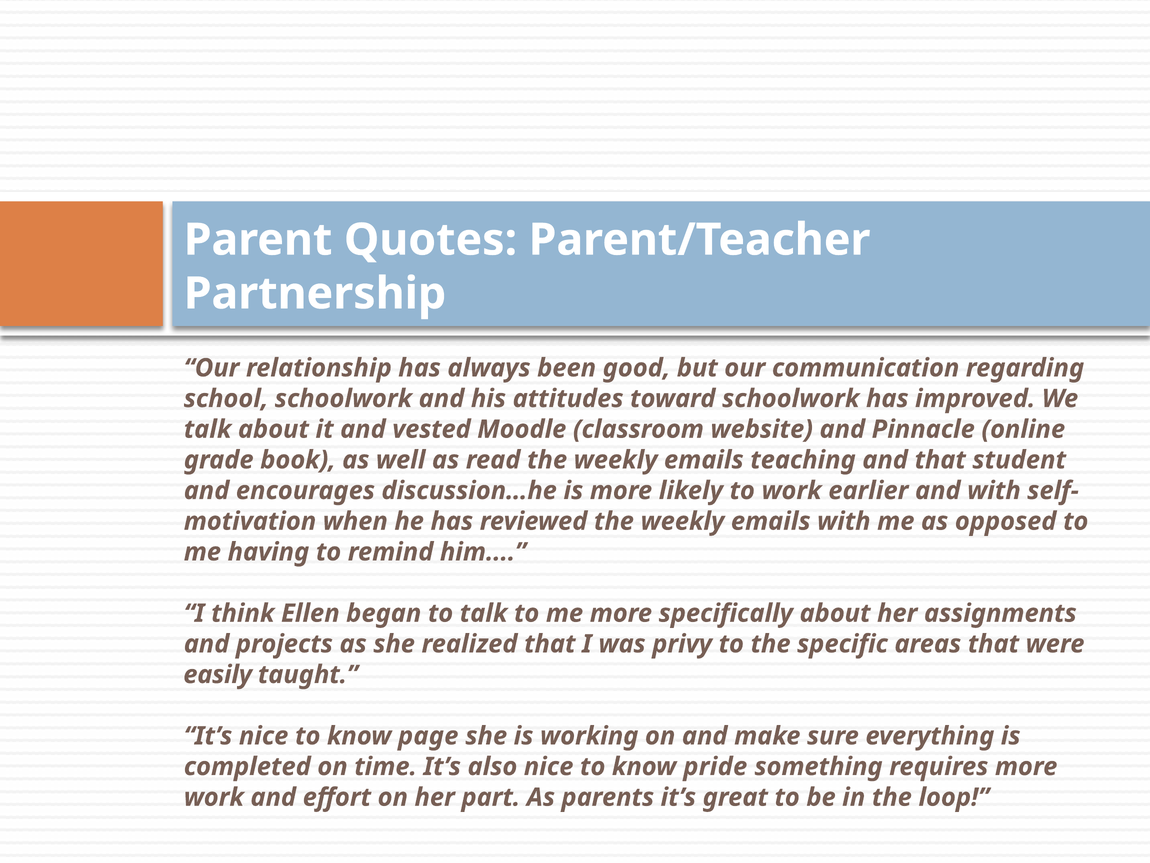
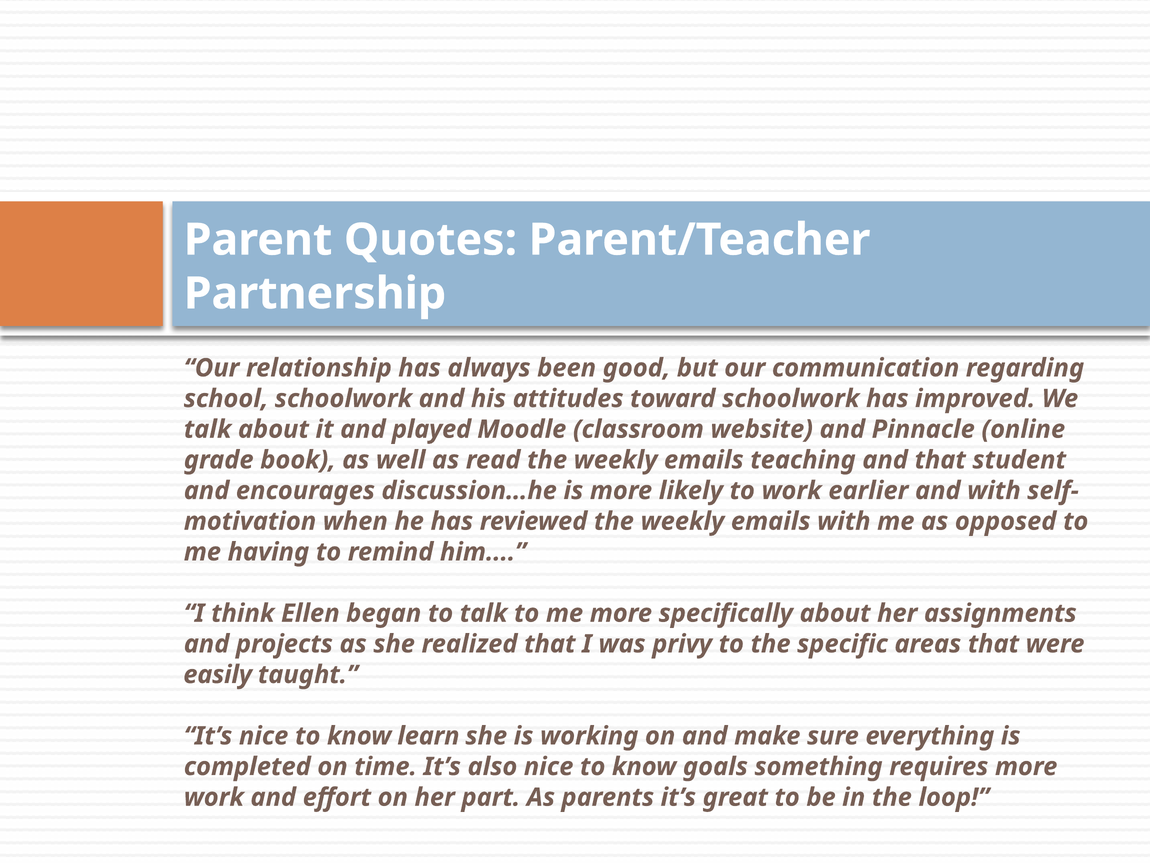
vested: vested -> played (432, 429)
page: page -> learn (428, 736)
pride: pride -> goals (715, 766)
